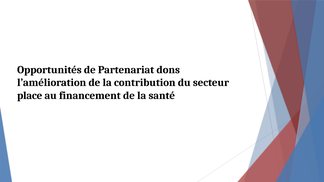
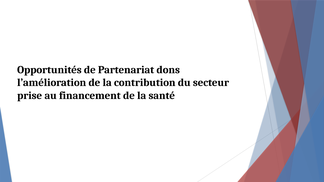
place: place -> prise (30, 96)
